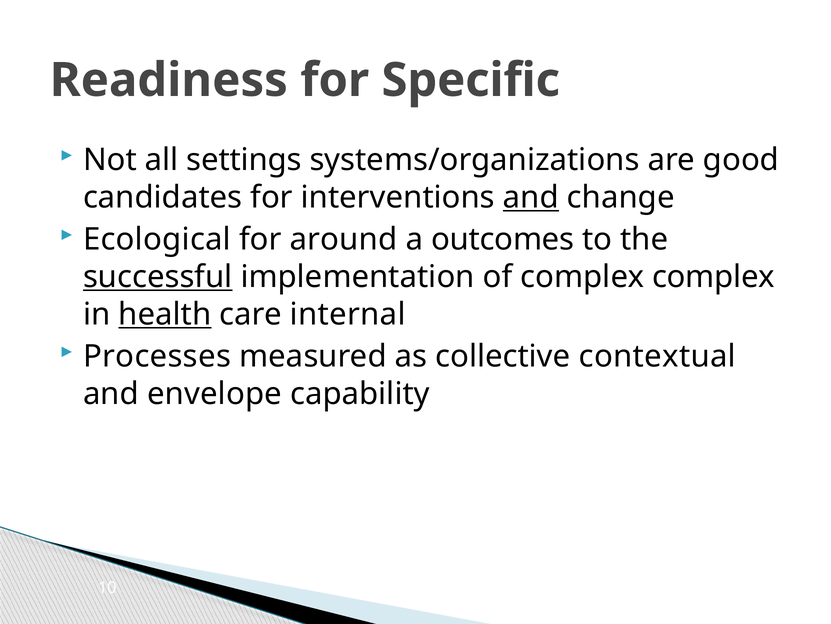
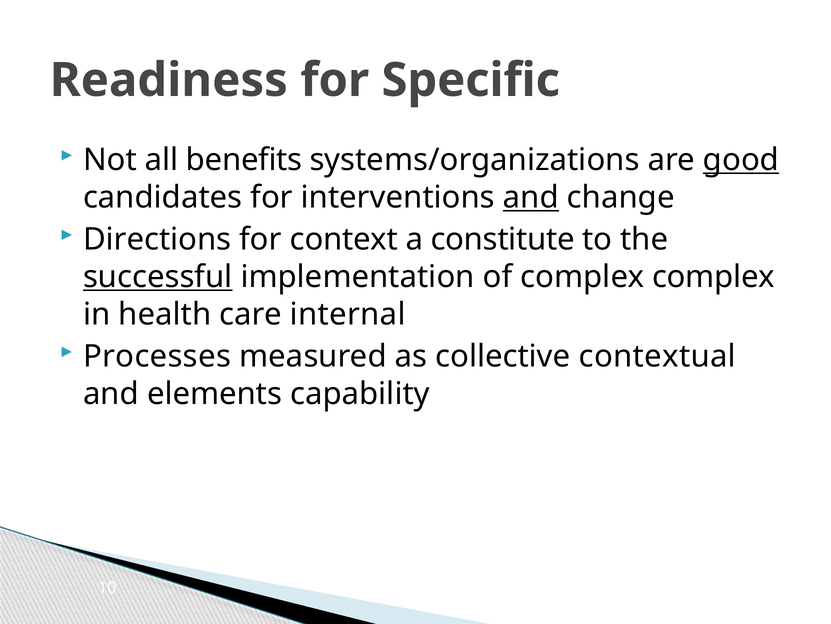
settings: settings -> benefits (244, 160)
good underline: none -> present (741, 160)
Ecological: Ecological -> Directions (157, 239)
around: around -> context (344, 239)
outcomes: outcomes -> constitute (503, 239)
health underline: present -> none (165, 314)
envelope: envelope -> elements (215, 393)
